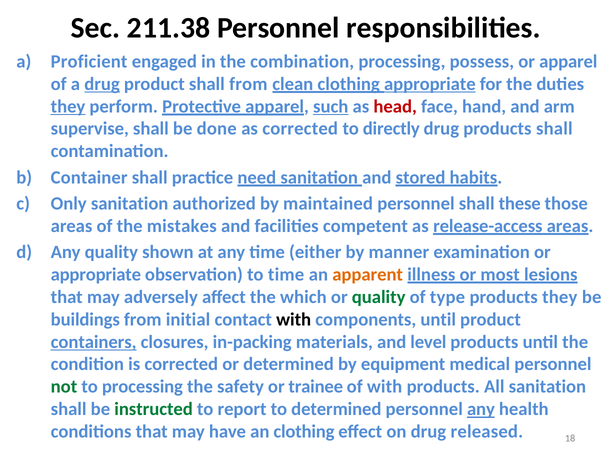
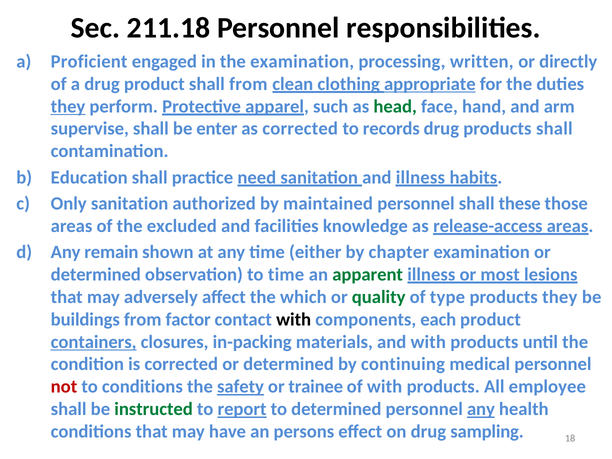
211.38: 211.38 -> 211.18 (169, 28)
the combination: combination -> examination (302, 61)
possess: possess -> written (482, 61)
or apparel: apparel -> directly (568, 61)
drug underline: present -> none (102, 84)
such underline: present -> none (331, 106)
head colour: red -> green (395, 106)
done: done -> enter (217, 129)
directly: directly -> records (391, 129)
Container: Container -> Education (89, 177)
and stored: stored -> illness (420, 177)
mistakes: mistakes -> excluded (182, 226)
competent: competent -> knowledge (365, 226)
Any quality: quality -> remain (111, 252)
manner: manner -> chapter (399, 252)
appropriate: appropriate -> determined (96, 275)
apparent colour: orange -> green (368, 275)
initial: initial -> factor (188, 319)
components until: until -> each (438, 319)
and level: level -> with (428, 342)
equipment: equipment -> continuing (403, 364)
not colour: green -> red (64, 387)
to processing: processing -> conditions (142, 387)
safety underline: none -> present (240, 387)
All sanitation: sanitation -> employee (547, 387)
report underline: none -> present (242, 409)
an clothing: clothing -> persons (304, 432)
released: released -> sampling (487, 432)
